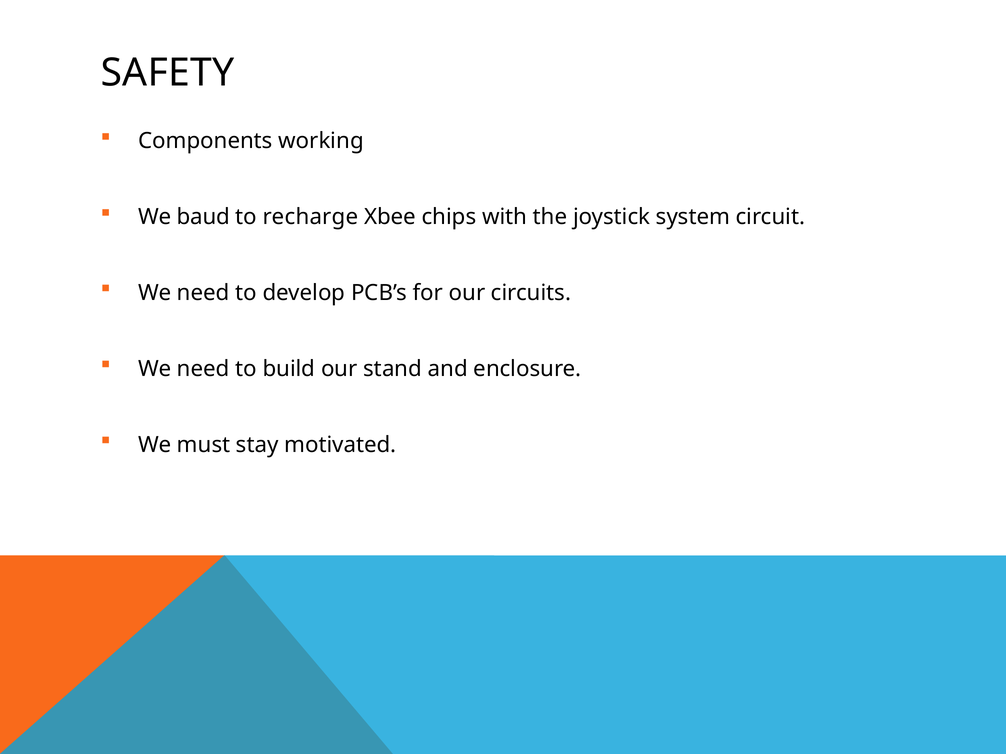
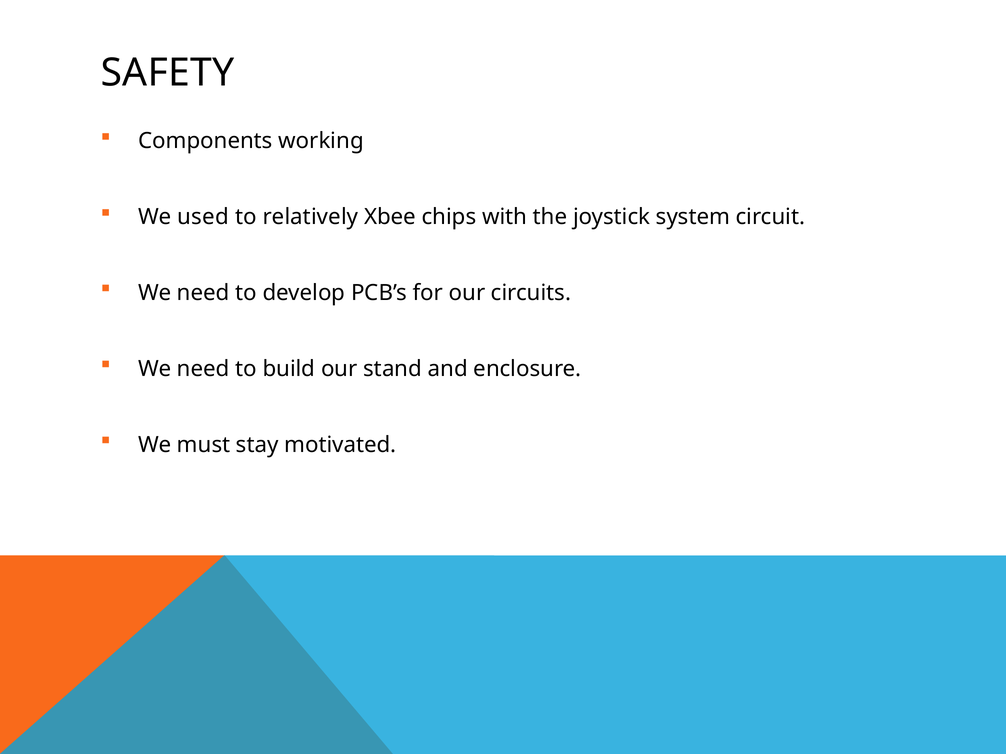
baud: baud -> used (203, 217)
recharge: recharge -> relatively (310, 217)
